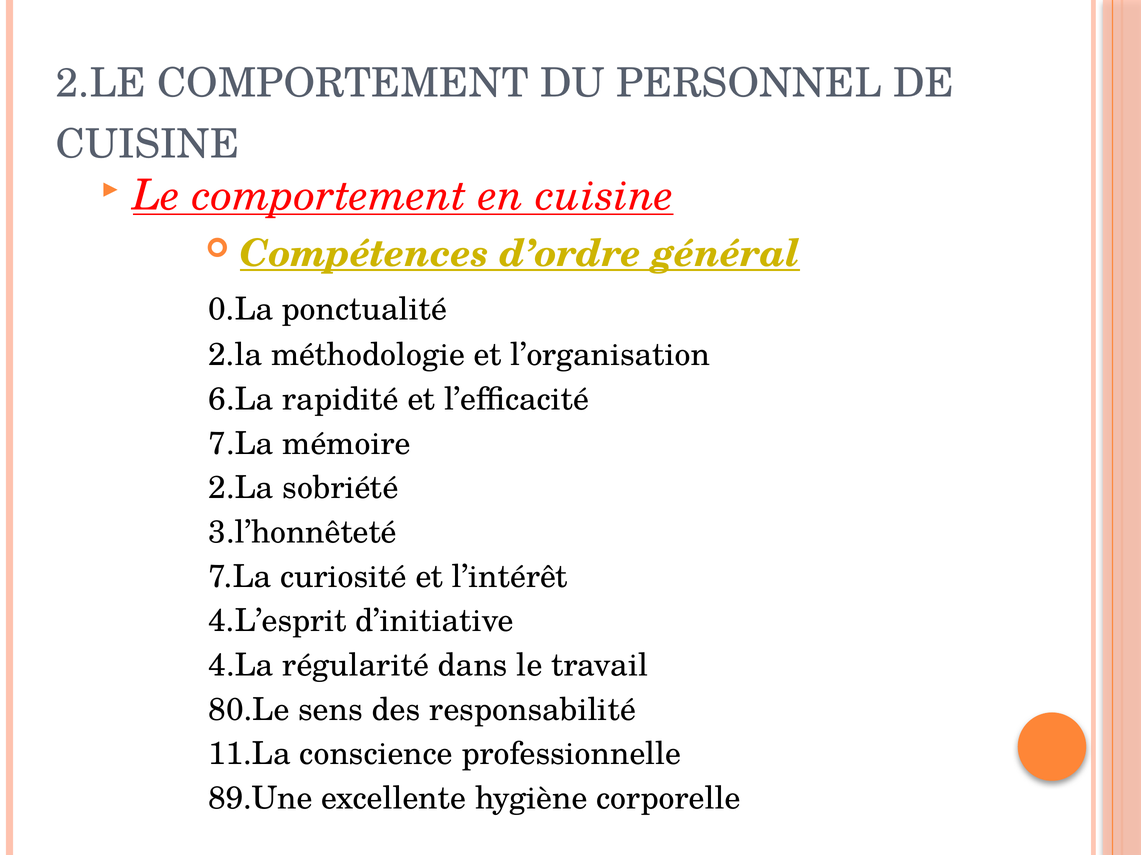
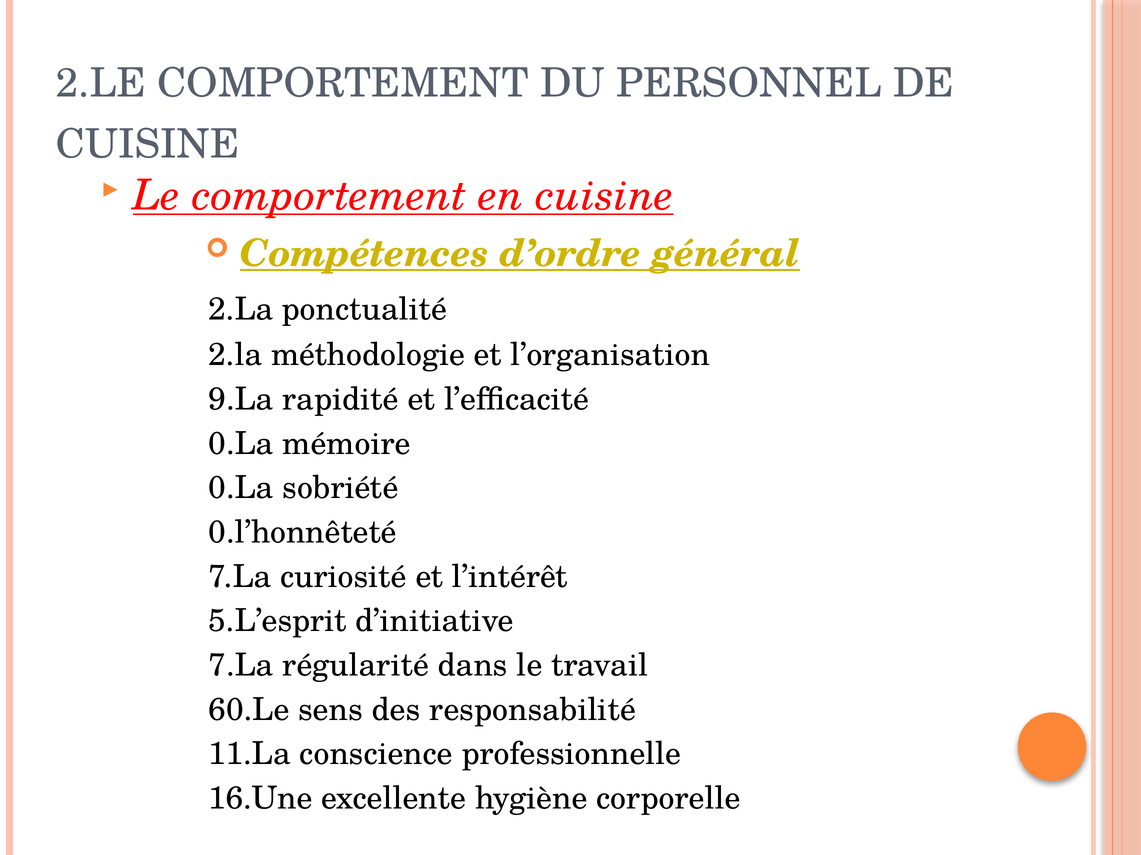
0.La: 0.La -> 2.La (241, 310)
6.La: 6.La -> 9.La (241, 400)
7.La: 7.La -> 0.La (241, 444)
2.La: 2.La -> 0.La (241, 488)
3.l’honnêteté: 3.l’honnêteté -> 0.l’honnêteté (303, 533)
4.L’esprit: 4.L’esprit -> 5.L’esprit (277, 621)
4.La: 4.La -> 7.La (241, 666)
80.Le: 80.Le -> 60.Le (249, 710)
89.Une: 89.Une -> 16.Une (260, 799)
